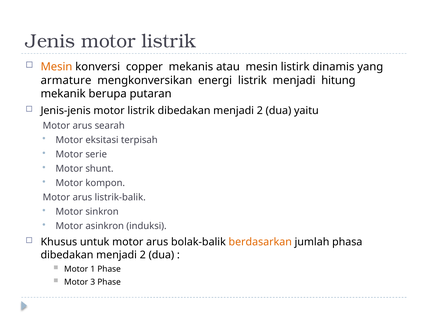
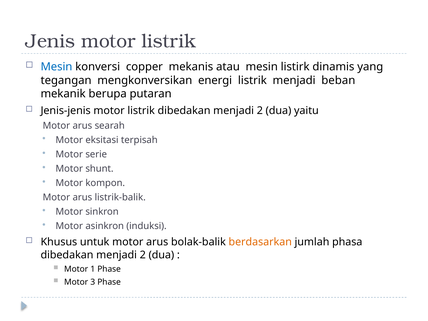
Mesin colour: orange -> blue (56, 67)
armature: armature -> tegangan (66, 80)
hitung: hitung -> beban (338, 80)
